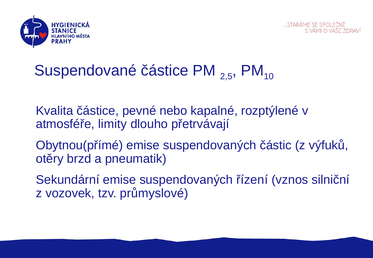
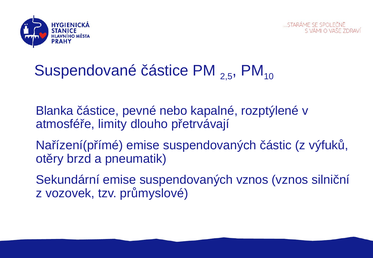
Kvalita: Kvalita -> Blanka (55, 111)
Obytnou(přímé: Obytnou(přímé -> Nařízení(přímé (79, 145)
suspendovaných řízení: řízení -> vznos (252, 180)
